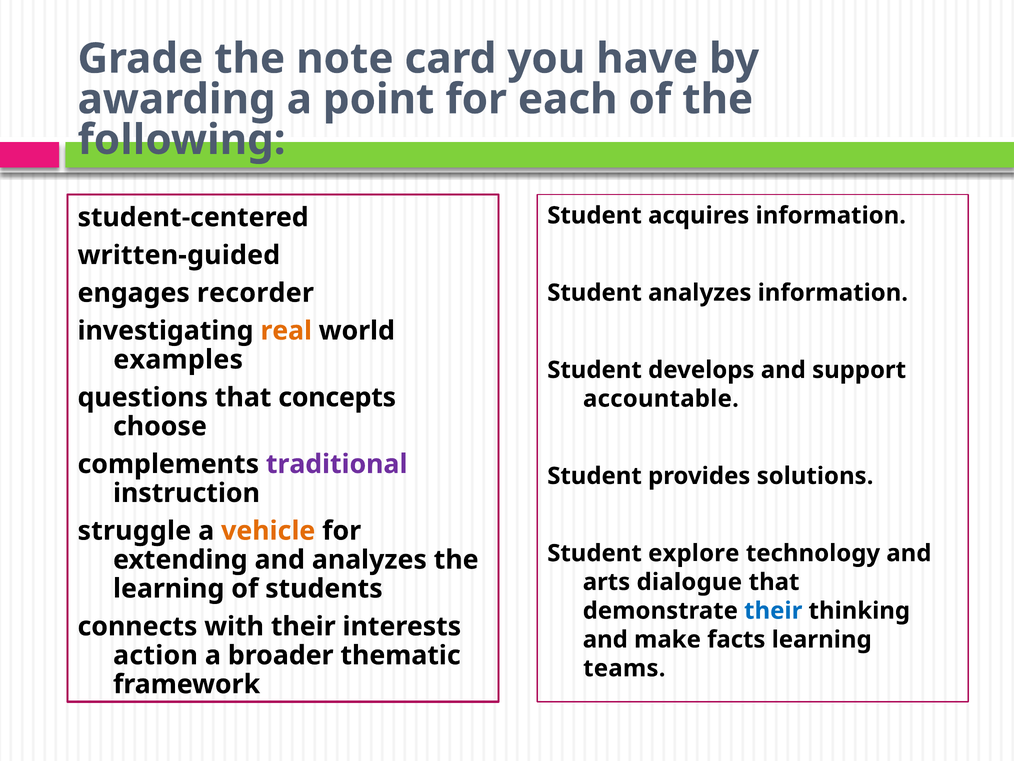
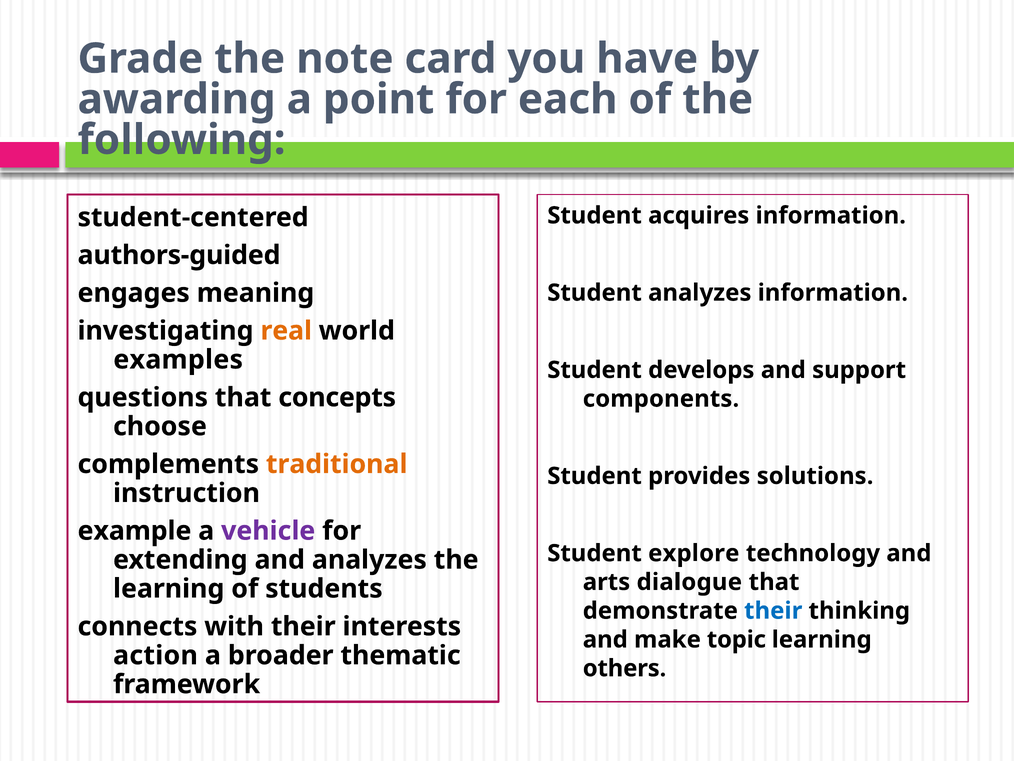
written-guided: written-guided -> authors-guided (179, 255)
recorder: recorder -> meaning (256, 293)
accountable: accountable -> components (661, 399)
traditional colour: purple -> orange (337, 464)
struggle: struggle -> example (134, 531)
vehicle colour: orange -> purple (268, 531)
facts: facts -> topic (736, 639)
teams: teams -> others (625, 668)
